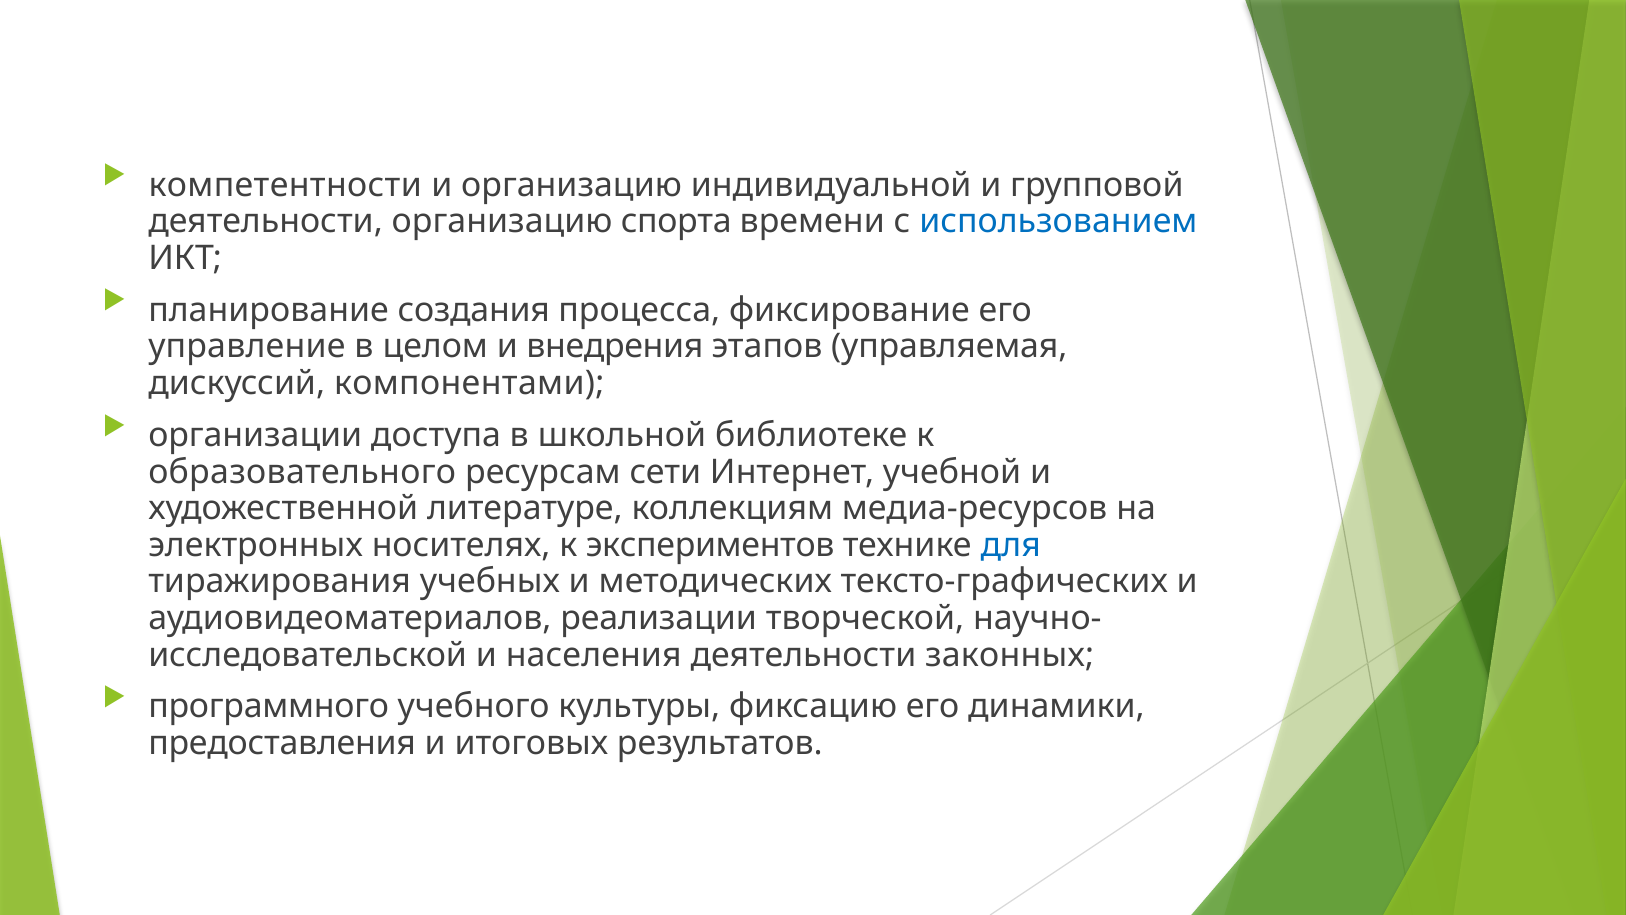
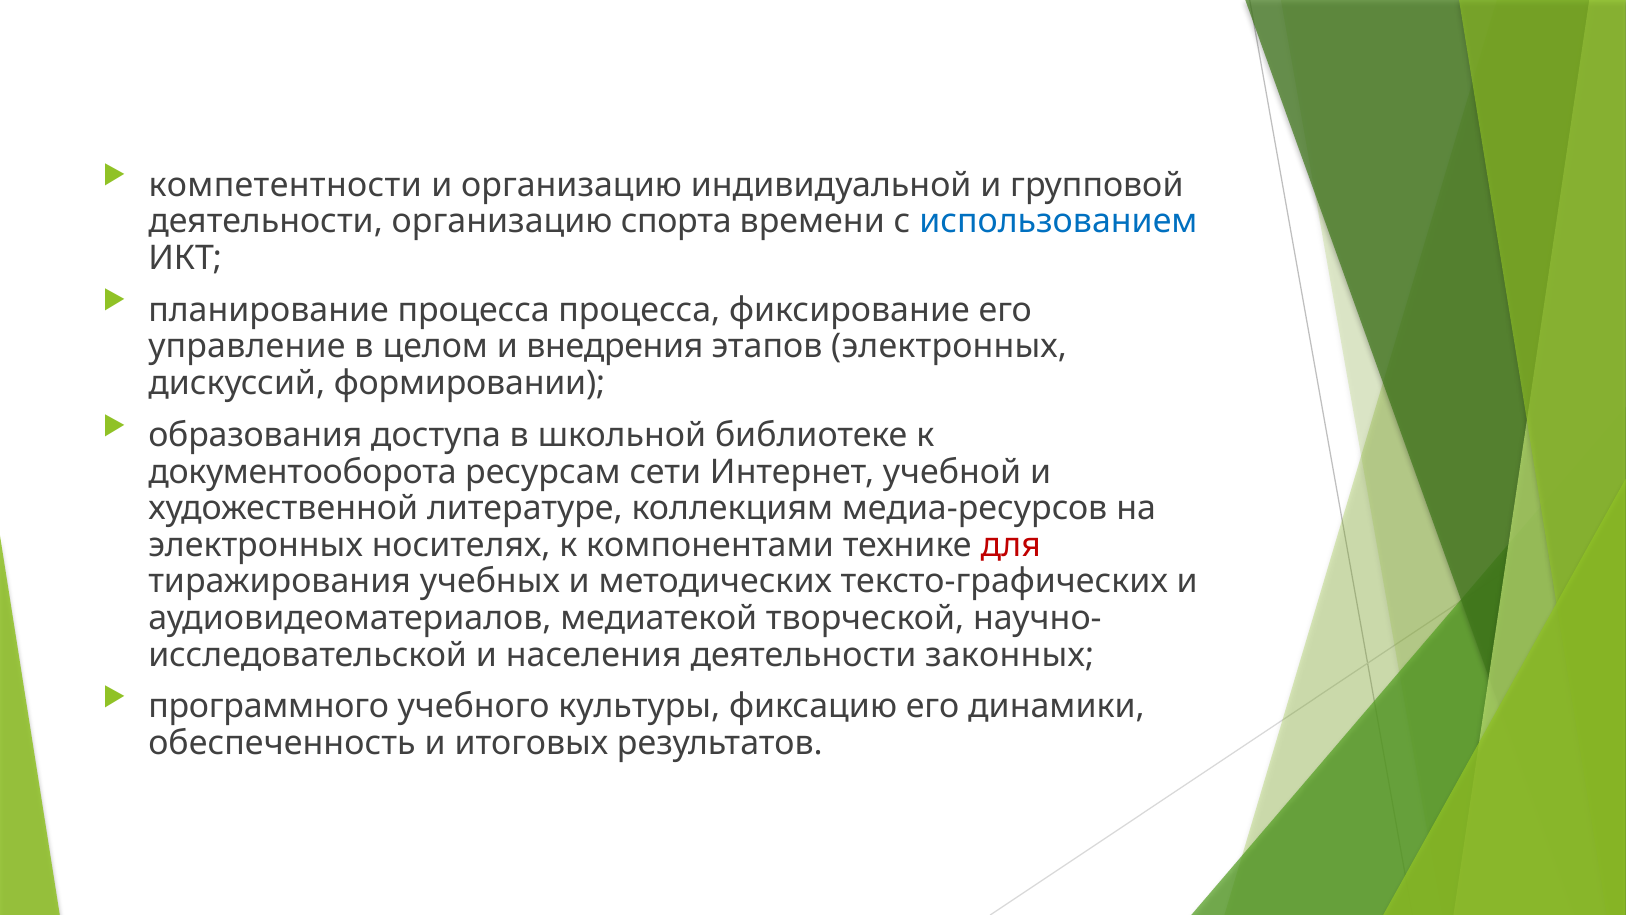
планирование создания: создания -> процесса (474, 310)
этапов управляемая: управляемая -> электронных (949, 347)
компонентами: компонентами -> формировании (470, 383)
организации: организации -> образования (255, 435)
образовательного: образовательного -> документооборота (302, 472)
экспериментов: экспериментов -> компонентами (710, 545)
для colour: blue -> red (1011, 545)
реализации: реализации -> медиатекой (659, 618)
предоставления: предоставления -> обеспеченность (282, 743)
